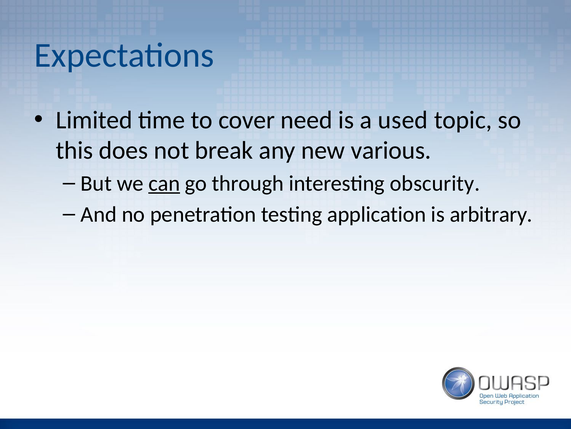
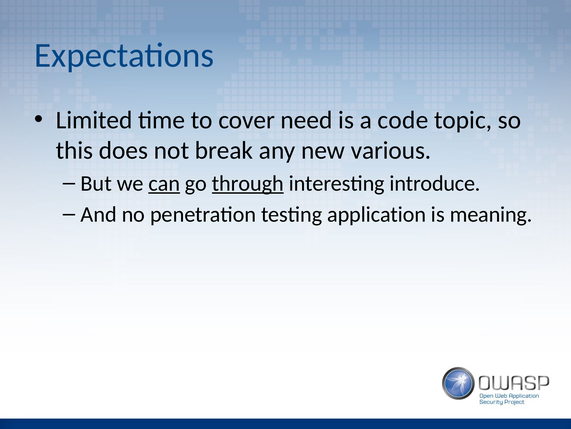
used: used -> code (403, 120)
through underline: none -> present (248, 183)
obscurity: obscurity -> introduce (435, 183)
arbitrary: arbitrary -> meaning (491, 214)
